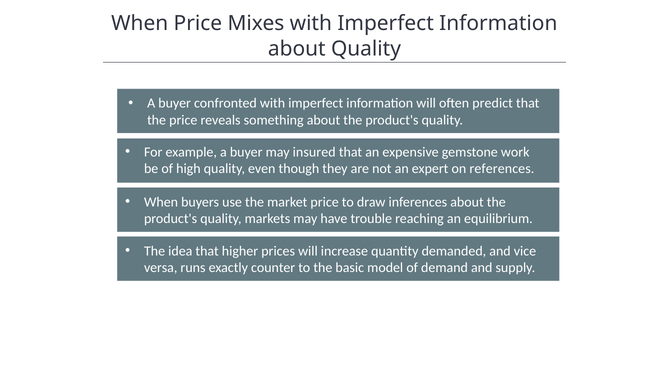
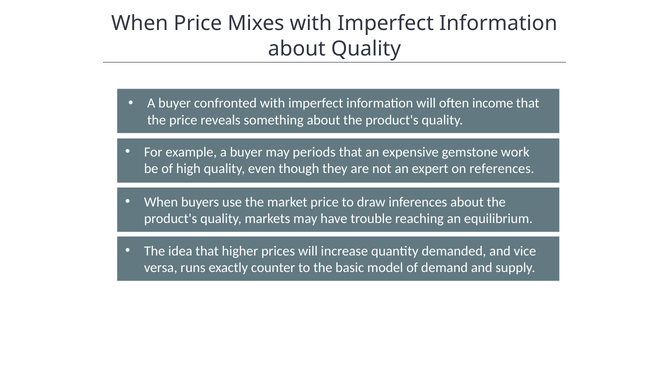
predict: predict -> income (493, 103)
insured: insured -> periods (314, 152)
